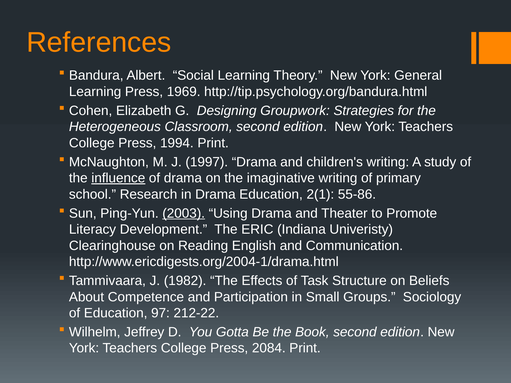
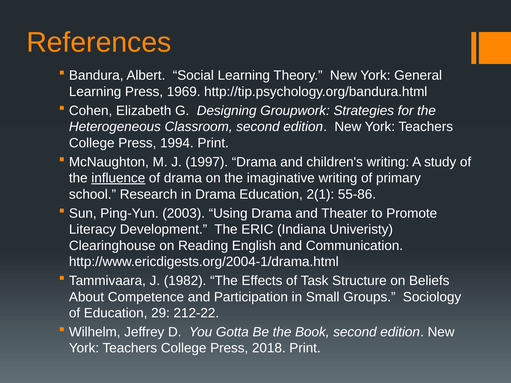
2003 underline: present -> none (184, 213)
97: 97 -> 29 (160, 313)
2084: 2084 -> 2018 (269, 348)
